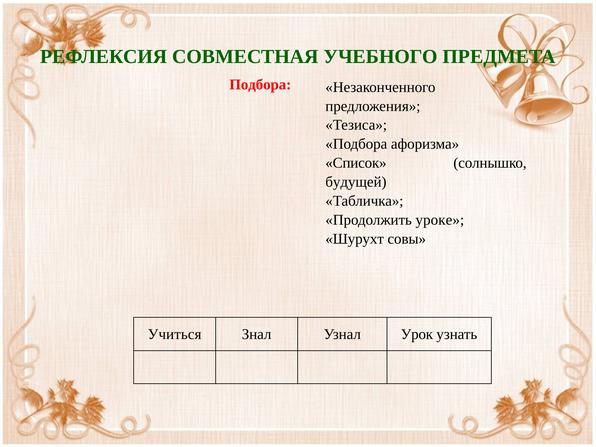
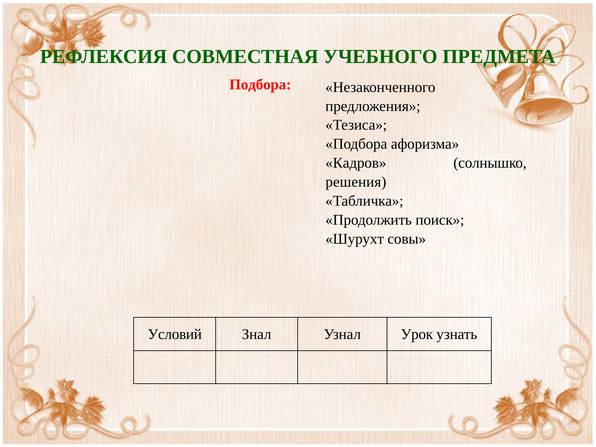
Список: Список -> Кадров (356, 163)
будущей: будущей -> решения (356, 182)
уроке: уроке -> поиск (440, 220)
Учиться: Учиться -> Условий (175, 334)
